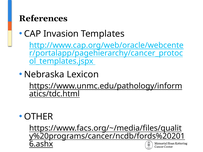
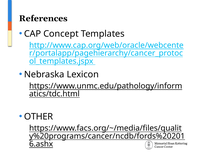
Invasion: Invasion -> Concept (61, 34)
